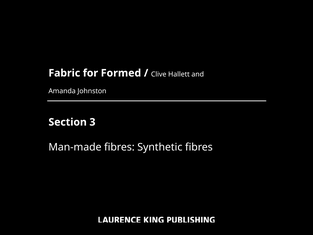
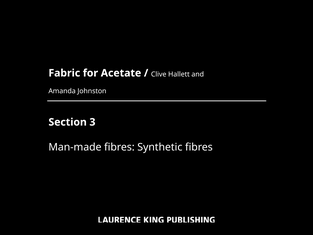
Formed: Formed -> Acetate (121, 73)
